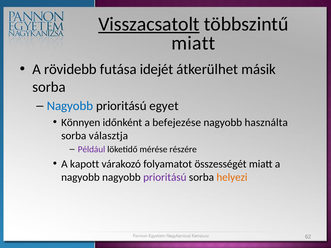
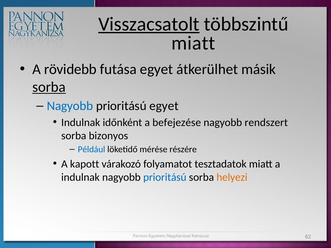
futása idejét: idejét -> egyet (157, 69)
sorba underline: none -> present (49, 87)
Könnyen: Könnyen -> Indulnak (81, 123)
használta: használta -> rendszert (266, 123)
választja: választja -> bizonyos (108, 136)
Például colour: purple -> blue (92, 150)
összességét: összességét -> tesztadatok (221, 164)
nagyobb: nagyobb -> indulnak (80, 177)
prioritású colour: purple -> blue (165, 177)
